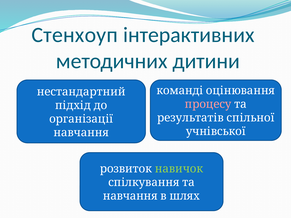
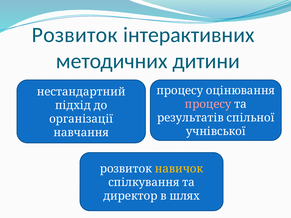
Стенхоуп: Стенхоуп -> Розвиток (75, 35)
команді: команді -> процесу (180, 91)
навичок colour: light green -> yellow (179, 169)
навчання: навчання -> директор (130, 196)
